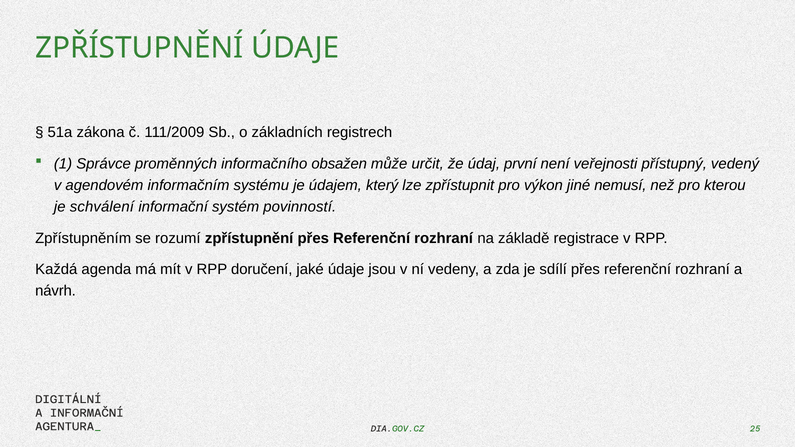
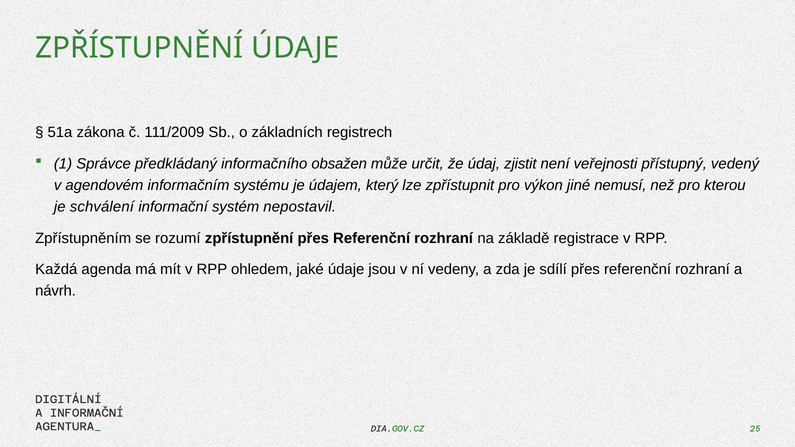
proměnných: proměnných -> předkládaný (176, 164)
první: první -> zjistit (520, 164)
povinností: povinností -> nepostavil (300, 207)
doručení: doručení -> ohledem (262, 270)
